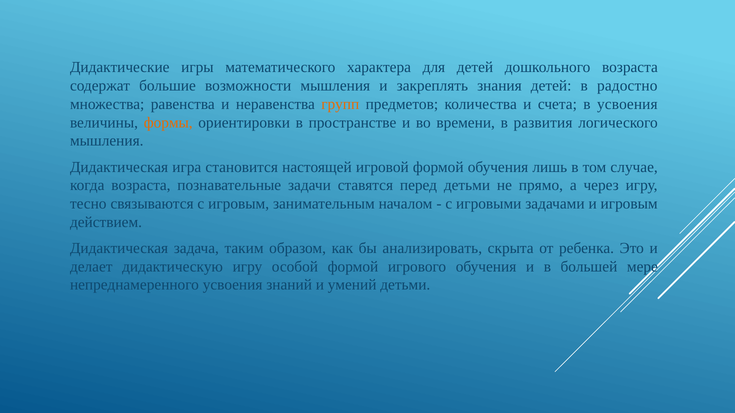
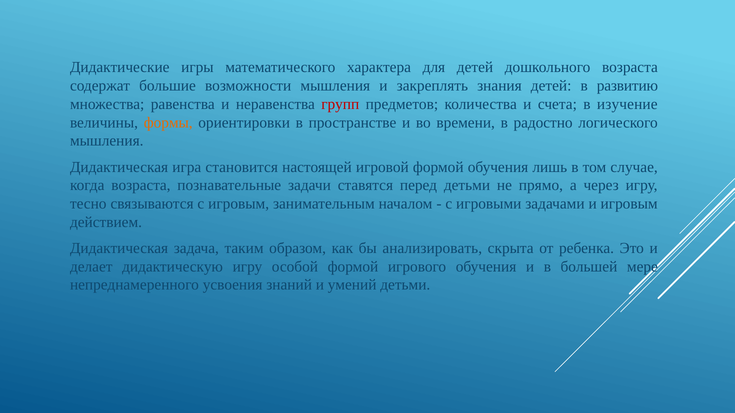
радостно: радостно -> развитию (627, 86)
групп colour: orange -> red (340, 104)
в усвоения: усвоения -> изучение (627, 104)
развития: развития -> радостно (543, 123)
